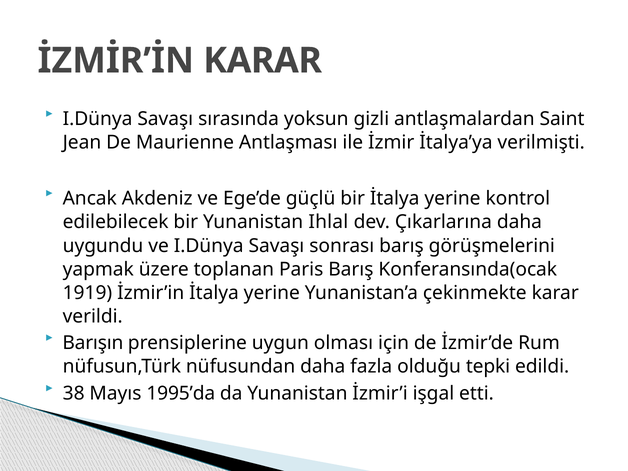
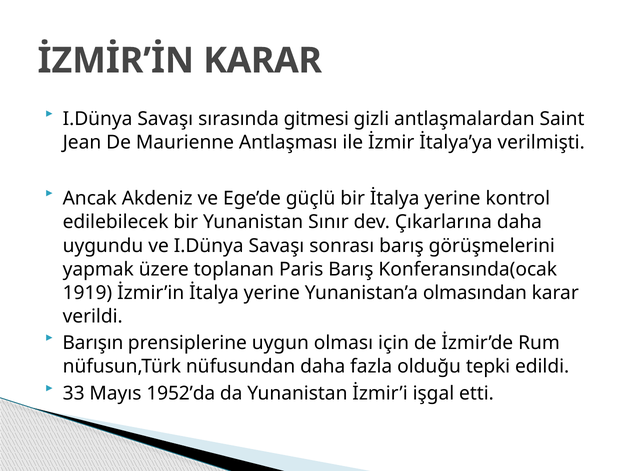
yoksun: yoksun -> gitmesi (316, 119)
Ihlal: Ihlal -> Sınır (328, 222)
çekinmekte: çekinmekte -> olmasından (475, 293)
38: 38 -> 33 (74, 393)
1995’da: 1995’da -> 1952’da (181, 393)
